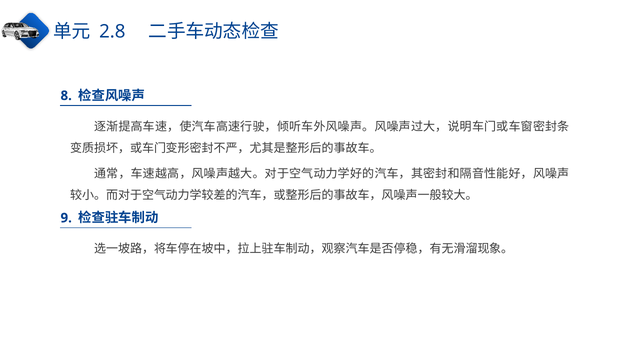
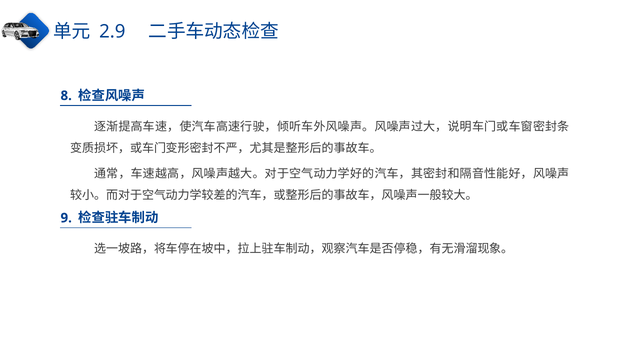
2.8: 2.8 -> 2.9 (112, 32)
